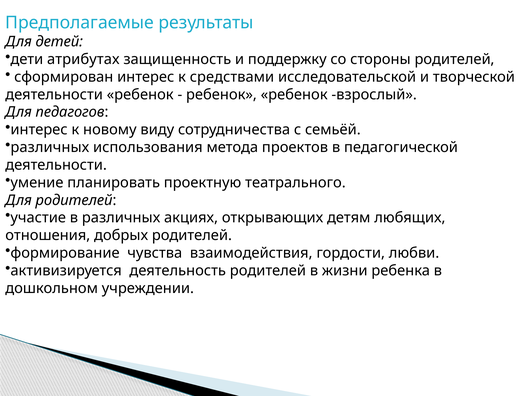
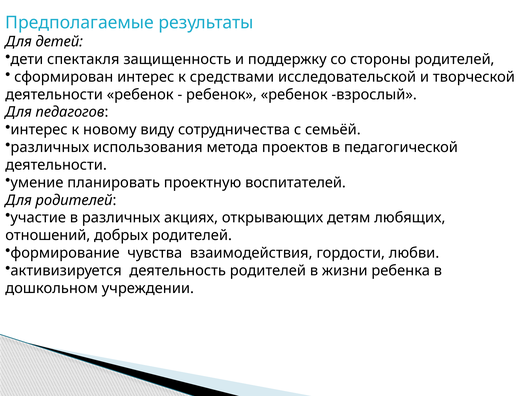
атрибутах: атрибутах -> спектакля (83, 59)
театрального: театрального -> воспитателей (295, 183)
отношения: отношения -> отношений (48, 235)
